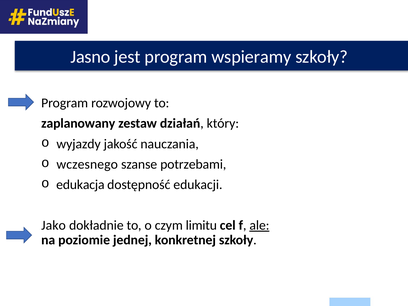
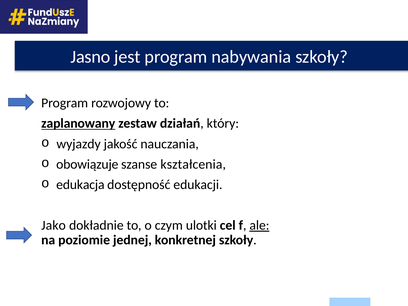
wspieramy: wspieramy -> nabywania (251, 57)
zaplanowany underline: none -> present (78, 124)
wczesnego: wczesnego -> obowiązuje (87, 164)
potrzebami: potrzebami -> kształcenia (193, 164)
limitu: limitu -> ulotki (201, 225)
